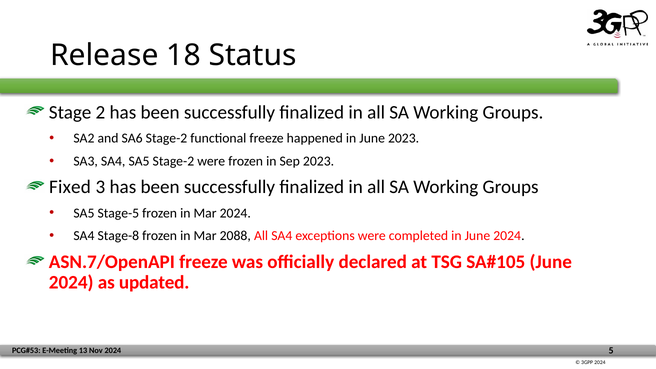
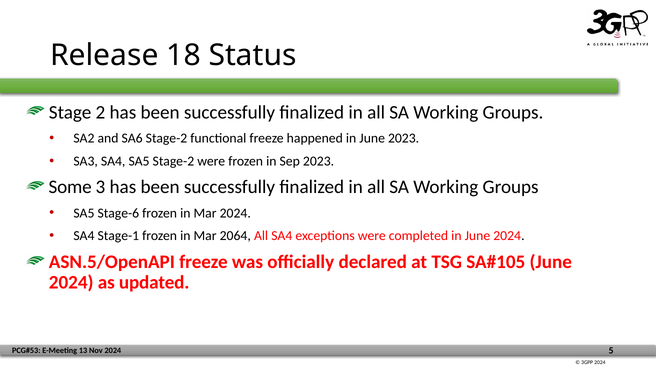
Fixed: Fixed -> Some (70, 187)
Stage-5: Stage-5 -> Stage-6 (118, 213)
Stage-8: Stage-8 -> Stage-1 (118, 236)
2088: 2088 -> 2064 (235, 236)
ASN.7/OpenAPI: ASN.7/OpenAPI -> ASN.5/OpenAPI (112, 262)
